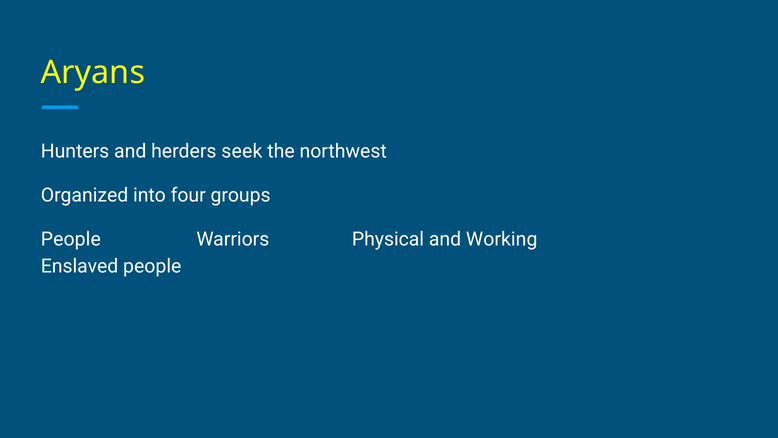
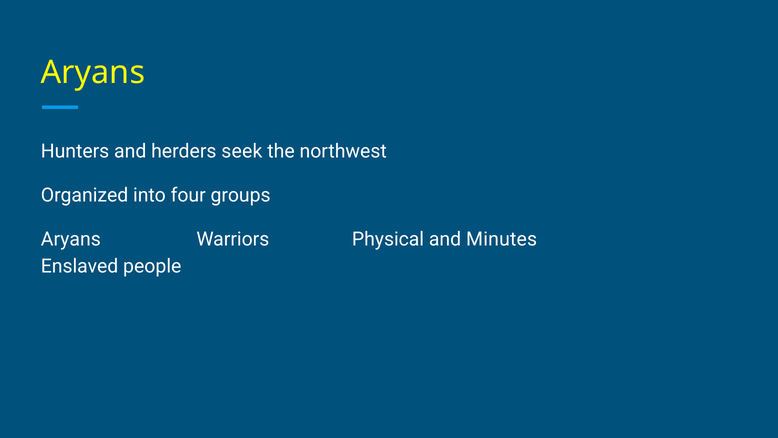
People: People -> Aryans (71, 239)
Working: Working -> Minutes (502, 239)
